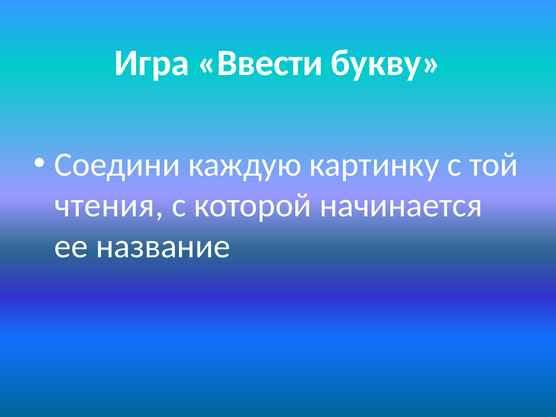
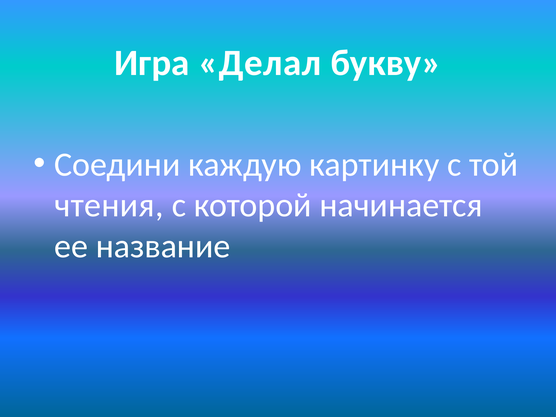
Ввести: Ввести -> Делал (260, 63)
